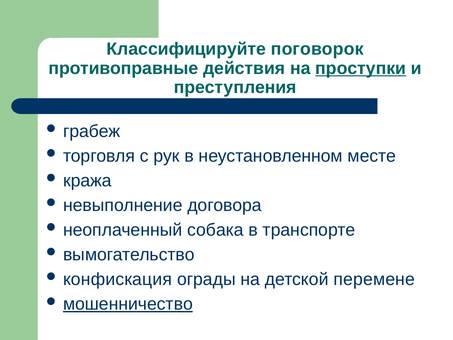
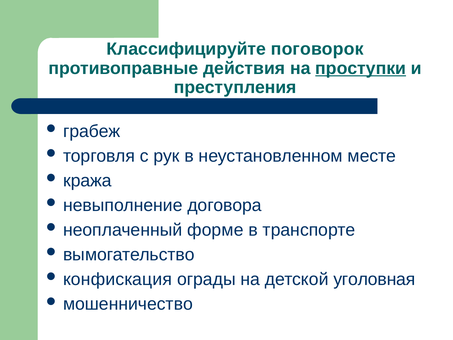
собака: собака -> форме (215, 230)
перемене: перемене -> уголовная (374, 279)
мошенничество underline: present -> none (128, 304)
